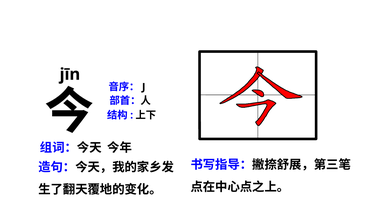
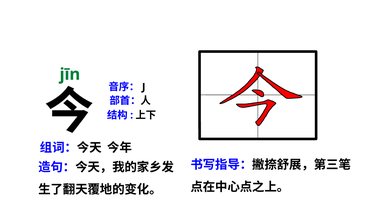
jīn colour: black -> green (70, 74)
